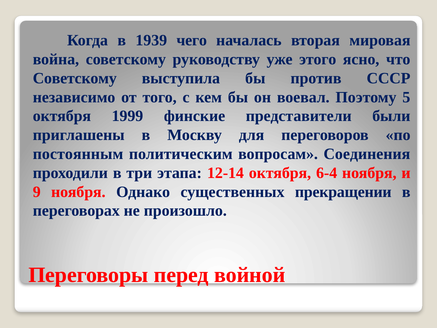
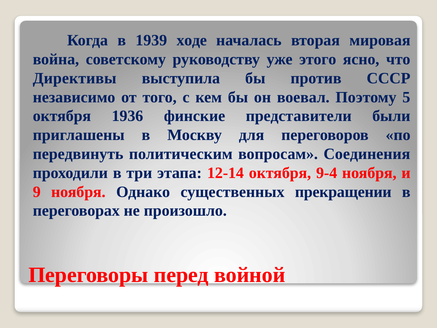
чего: чего -> ходе (192, 40)
Советскому: Советскому -> Директивы (75, 78)
1999: 1999 -> 1936 (127, 116)
постоянным: постоянным -> передвинуть (78, 154)
6-4: 6-4 -> 9-4 (327, 173)
